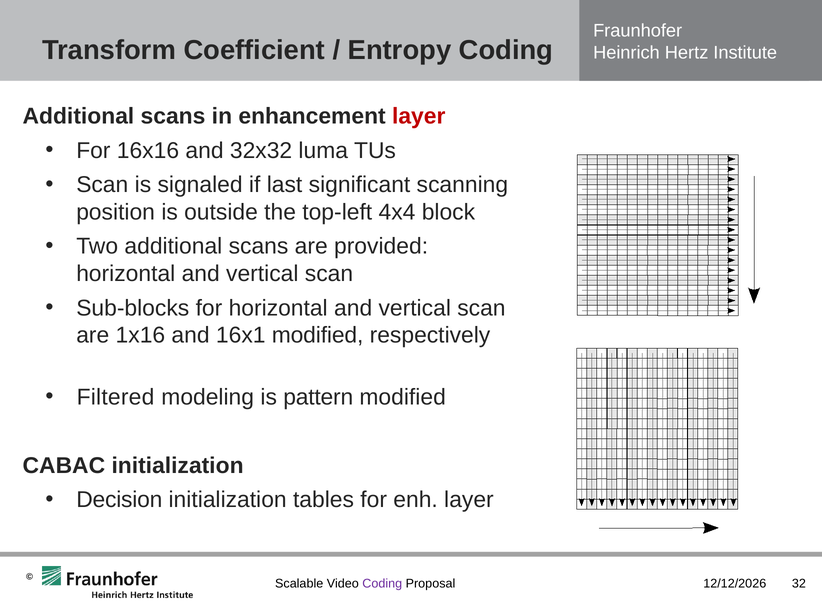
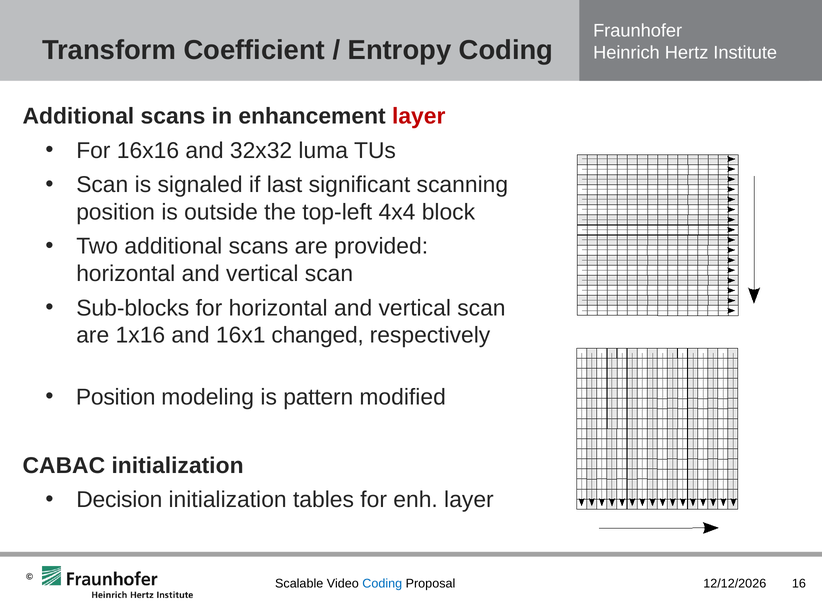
16x1 modified: modified -> changed (318, 336)
Filtered: Filtered -> Position (116, 397)
Coding colour: purple -> blue (382, 584)
32: 32 -> 16 (799, 584)
